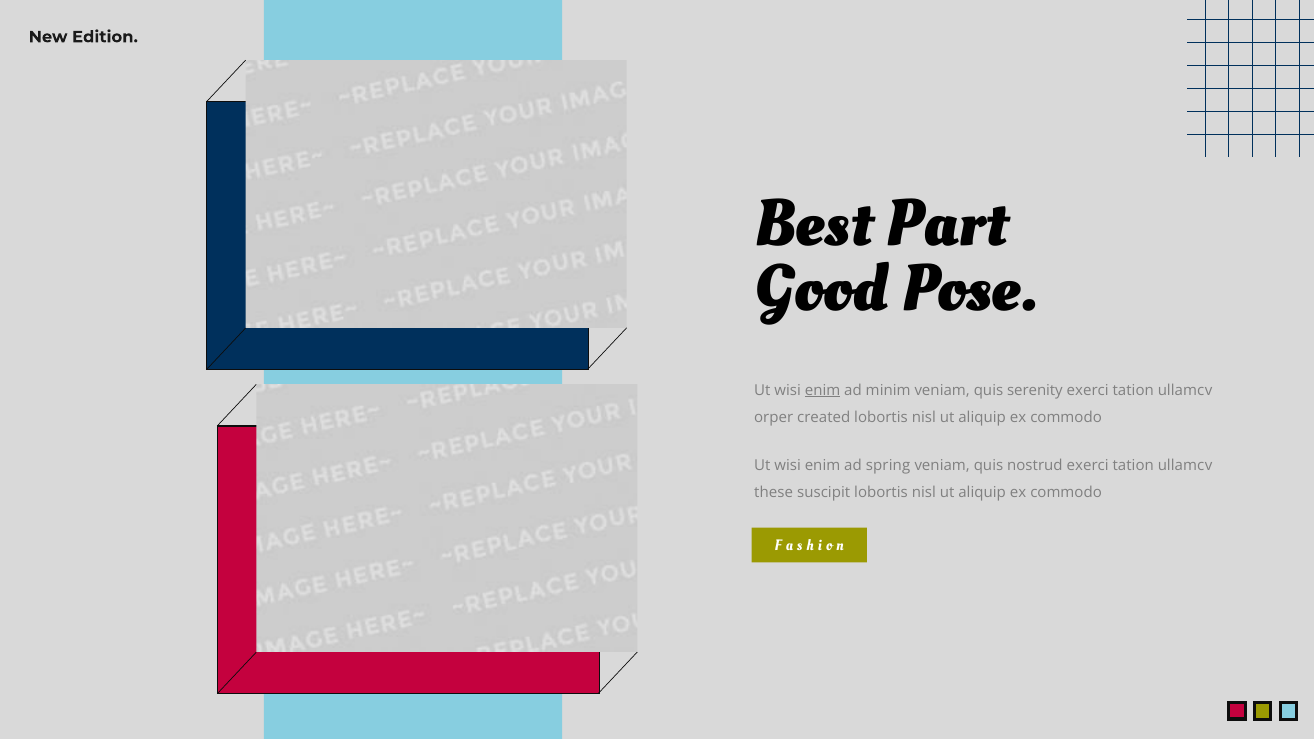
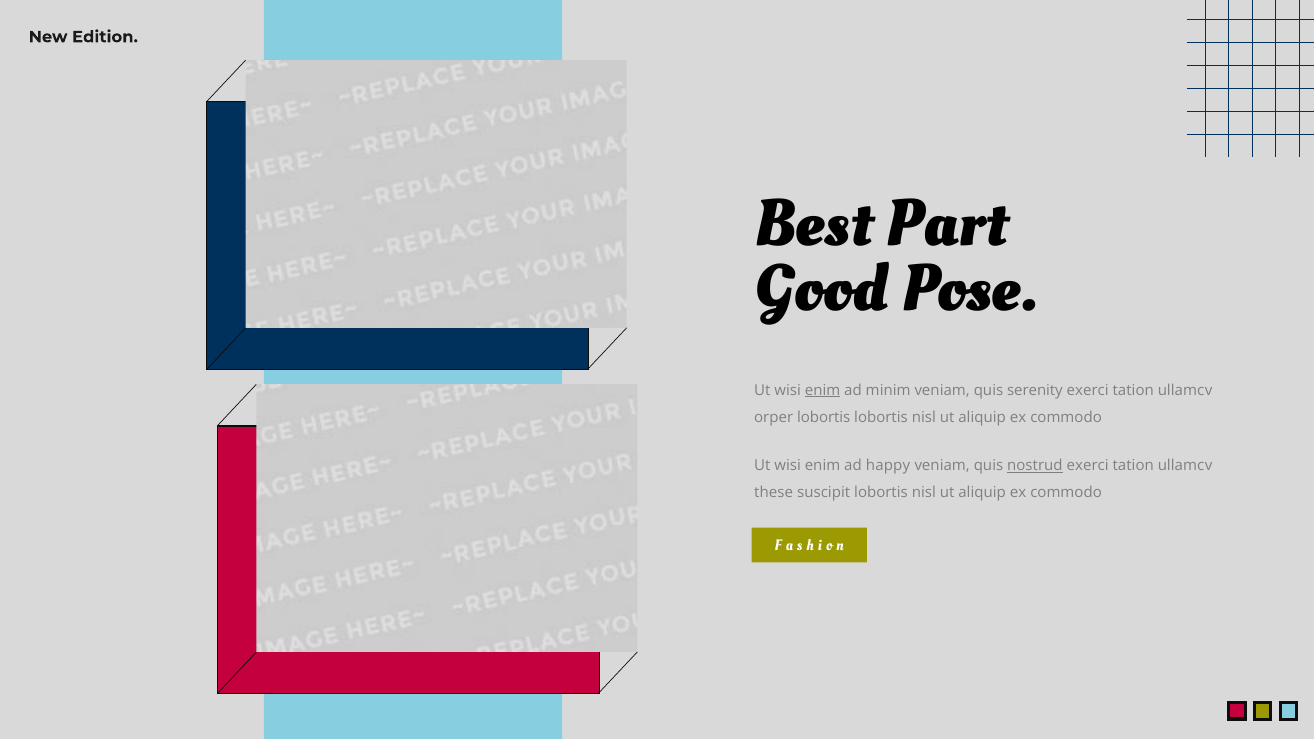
orper created: created -> lobortis (824, 418)
spring: spring -> happy (888, 466)
nostrud underline: none -> present (1035, 466)
